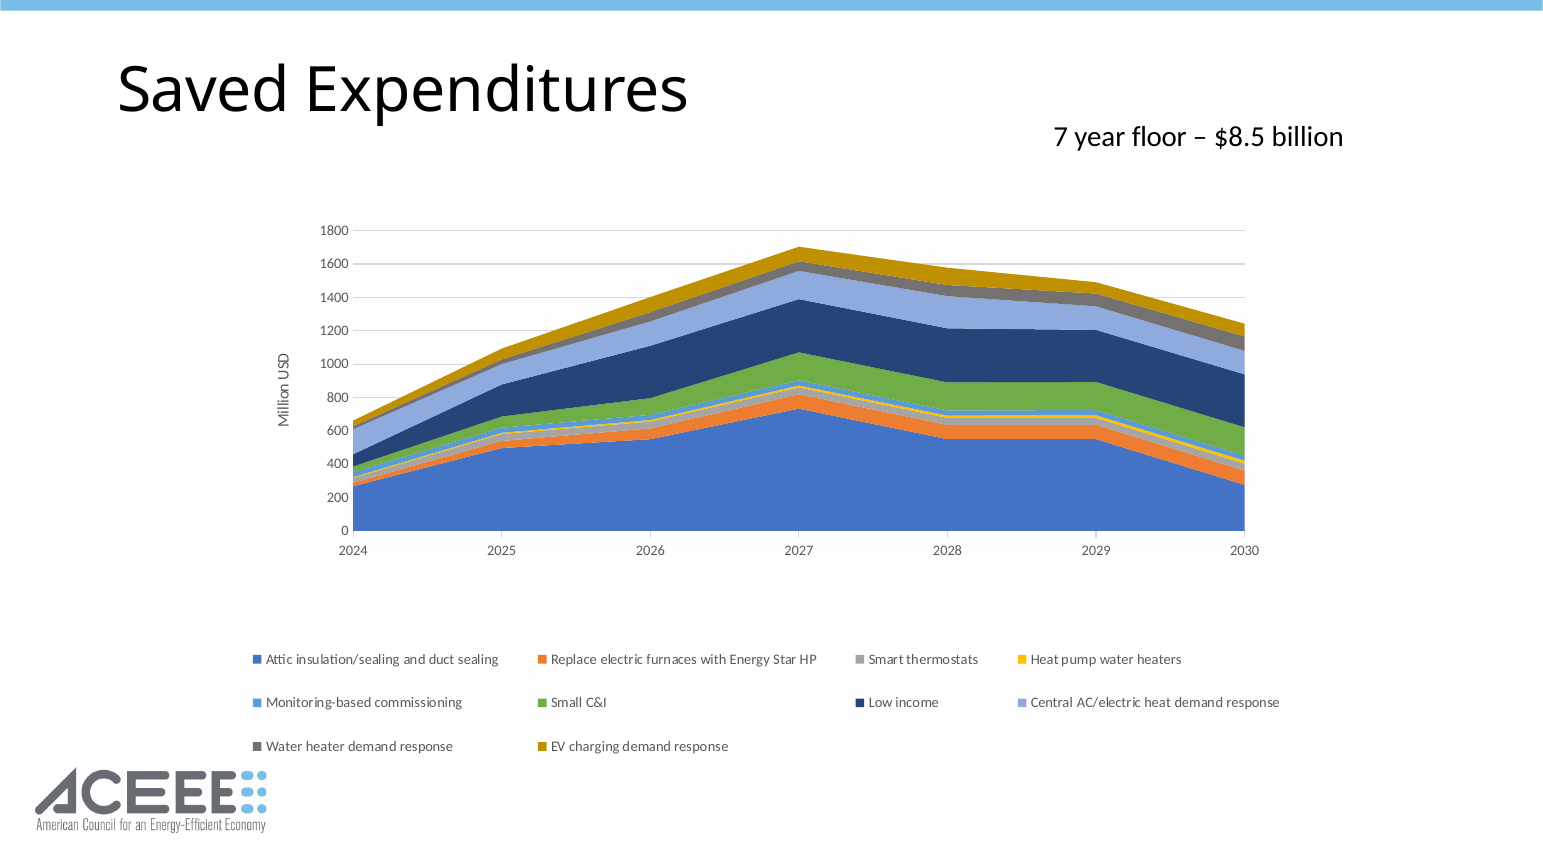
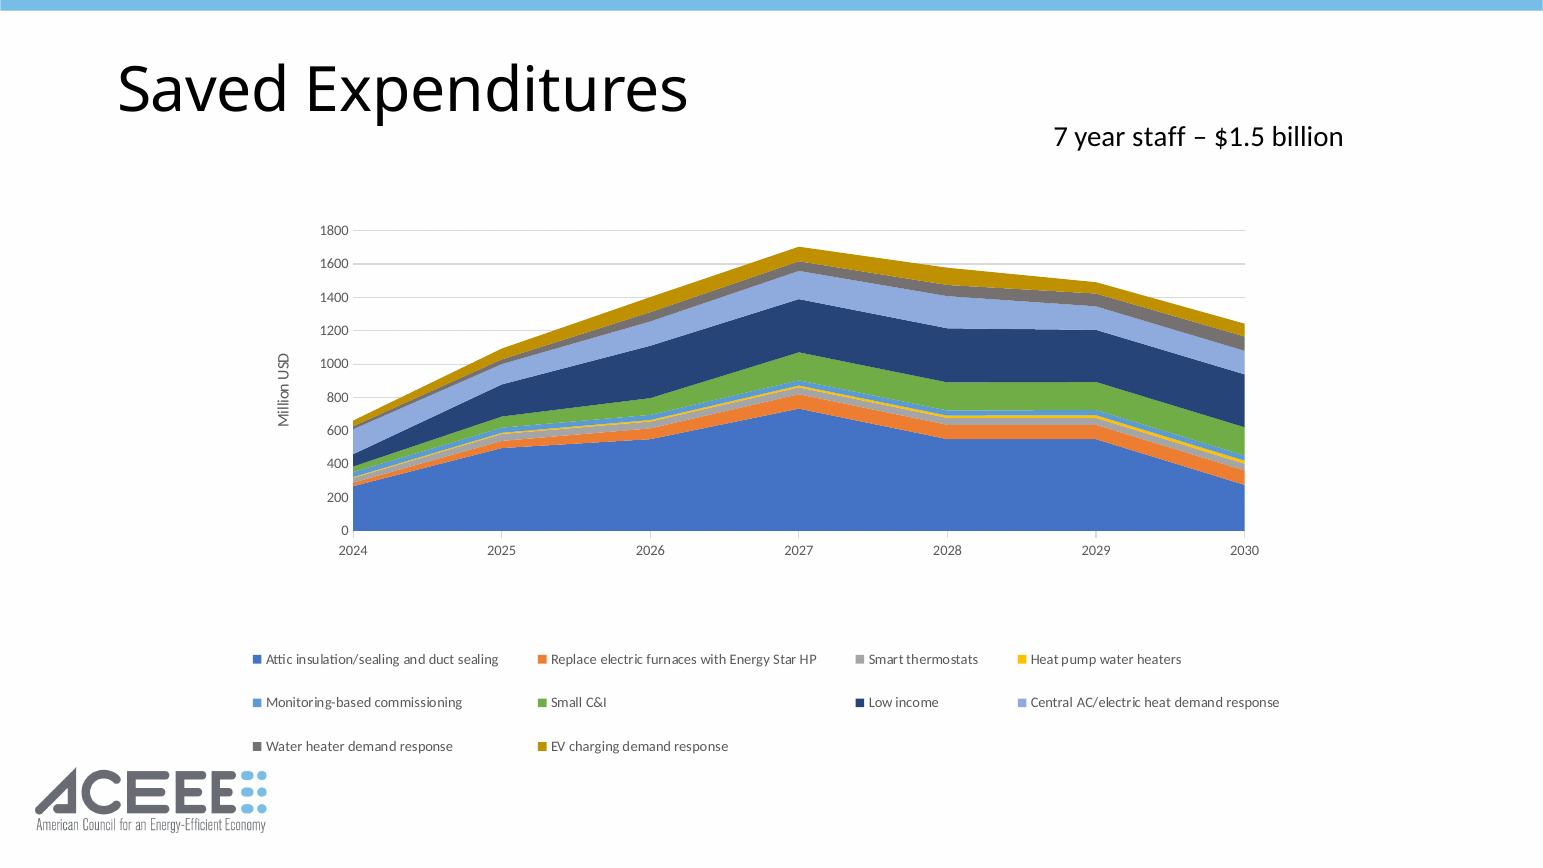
floor: floor -> staff (1159, 137)
$8.5: $8.5 -> $1.5 (1239, 137)
